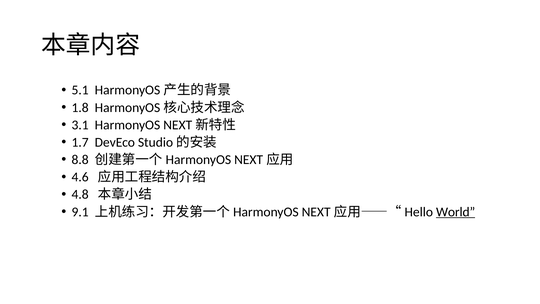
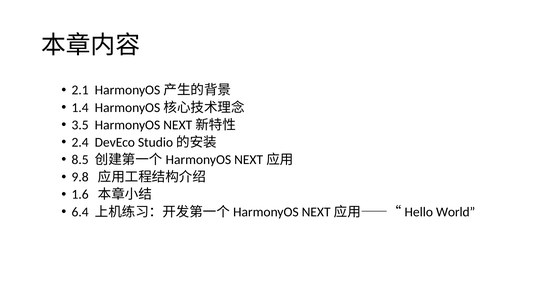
5.1: 5.1 -> 2.1 (80, 90)
1.8: 1.8 -> 1.4 (80, 107)
3.1: 3.1 -> 3.5 (80, 125)
1.7: 1.7 -> 2.4 (80, 142)
8.8: 8.8 -> 8.5 (80, 160)
4.6: 4.6 -> 9.8 (80, 177)
4.8: 4.8 -> 1.6 (80, 194)
9.1: 9.1 -> 6.4 (80, 212)
World underline: present -> none (456, 212)
